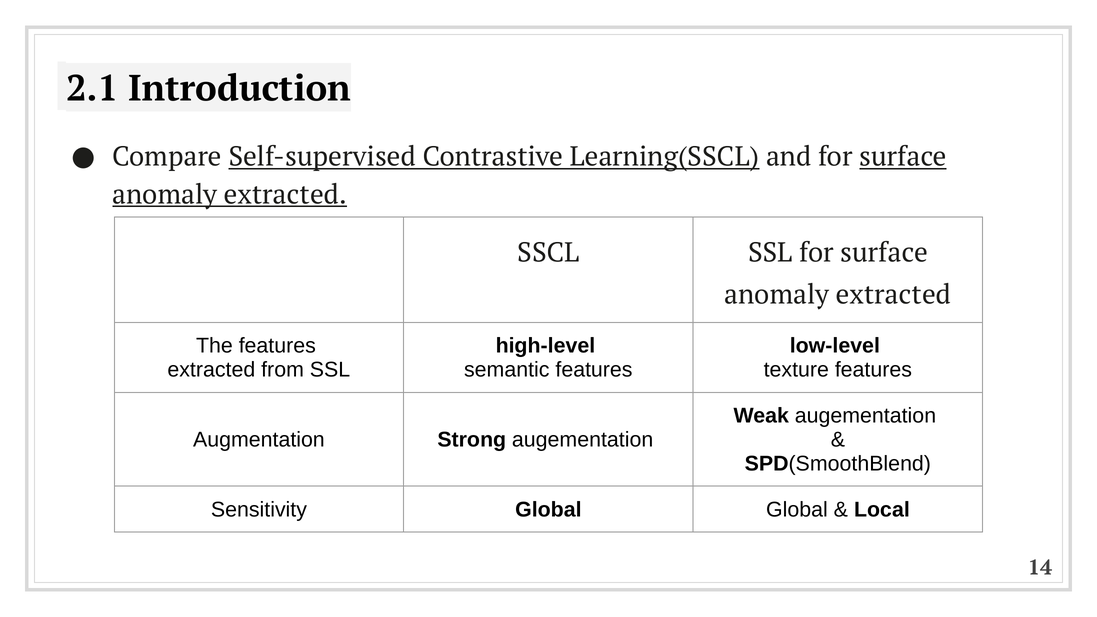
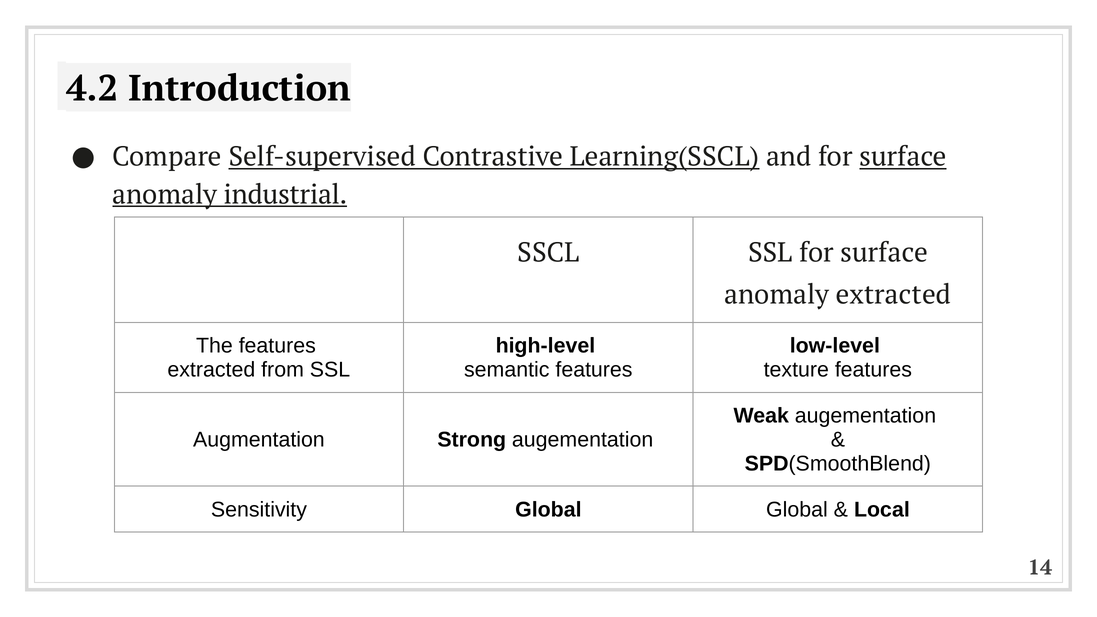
2.1: 2.1 -> 4.2 (92, 89)
extracted: extracted -> industrial (286, 195)
